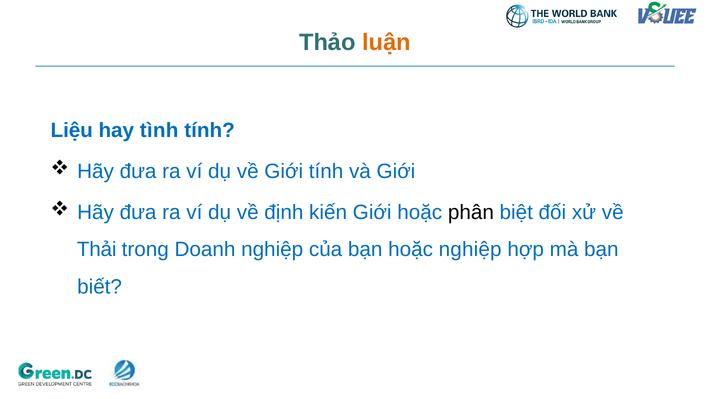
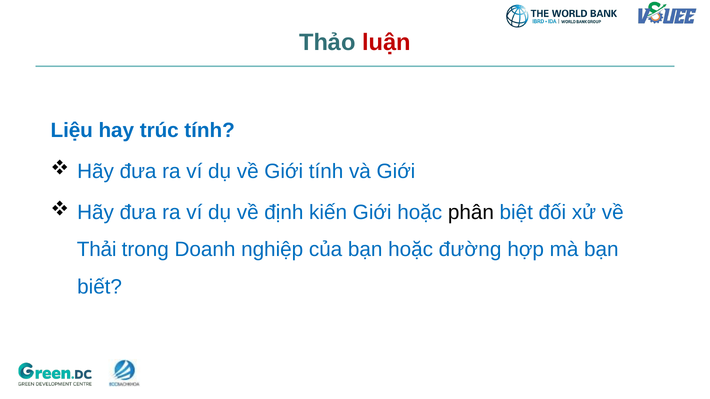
luận colour: orange -> red (386, 43)
tình: tình -> trúc (159, 130)
hoặc nghiệp: nghiệp -> đường (470, 250)
